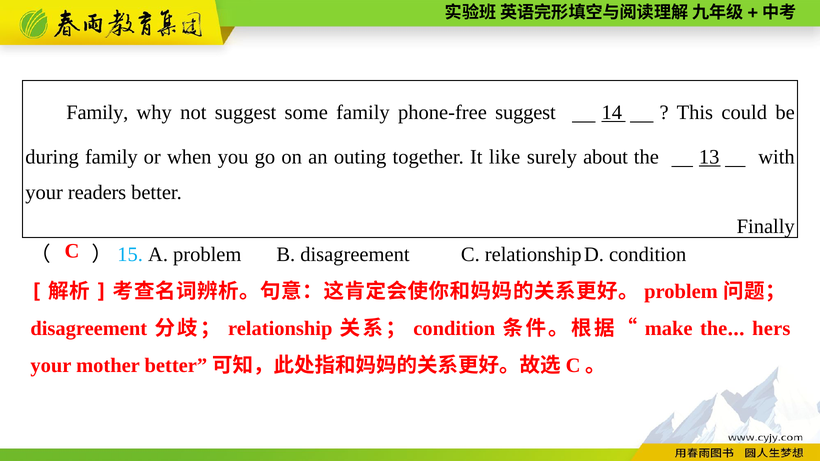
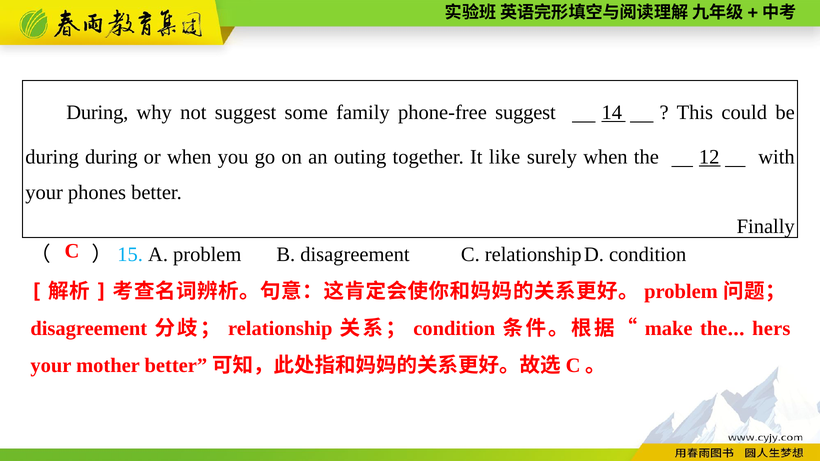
Family: Family -> During (97, 112)
during family: family -> during (111, 157)
surely about: about -> when (605, 157)
13: 13 -> 12 (709, 157)
readers: readers -> phones (97, 193)
